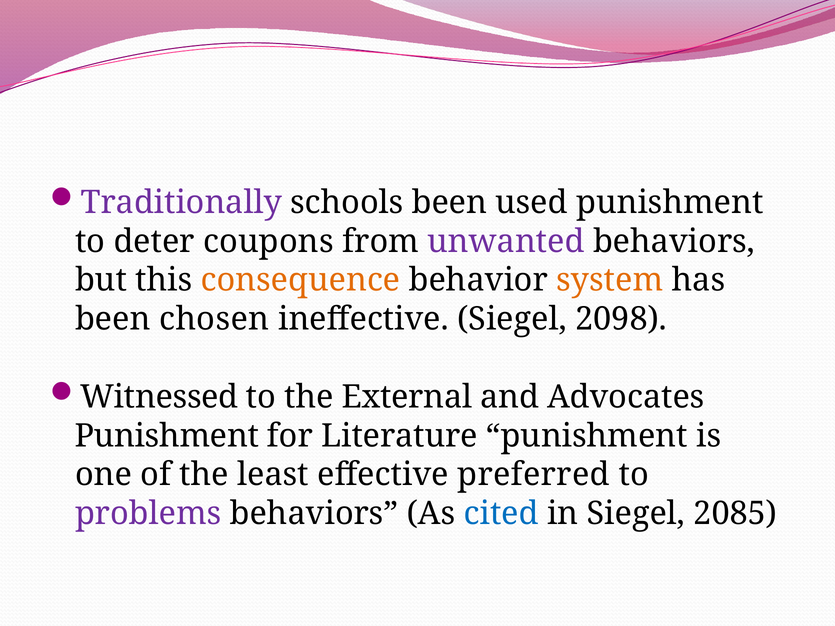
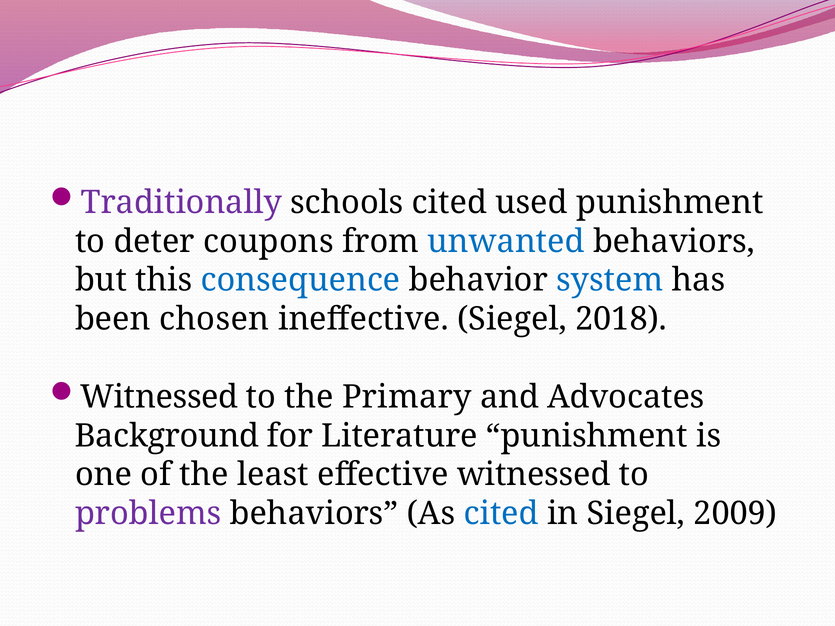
schools been: been -> cited (449, 203)
unwanted colour: purple -> blue (506, 241)
consequence colour: orange -> blue (301, 280)
system colour: orange -> blue (610, 280)
2098: 2098 -> 2018 (621, 319)
External: External -> Primary (407, 397)
Punishment: Punishment -> Background (167, 436)
effective preferred: preferred -> witnessed (534, 475)
2085: 2085 -> 2009 (735, 514)
